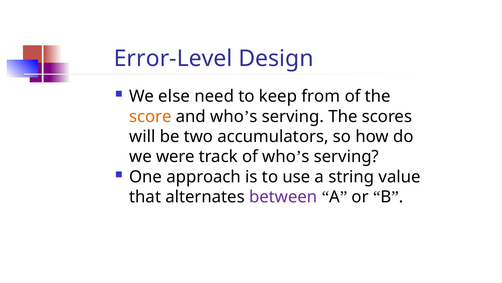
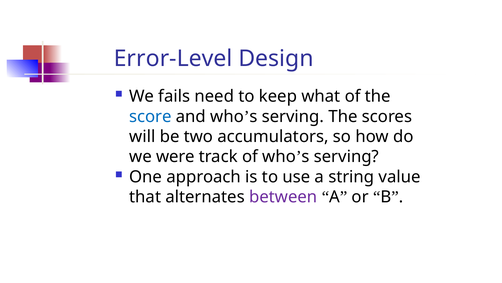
else: else -> fails (174, 96)
from: from -> what (321, 96)
score colour: orange -> blue (150, 116)
